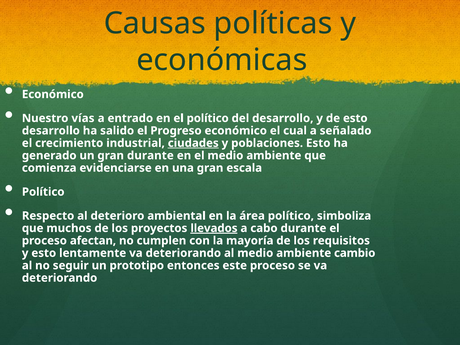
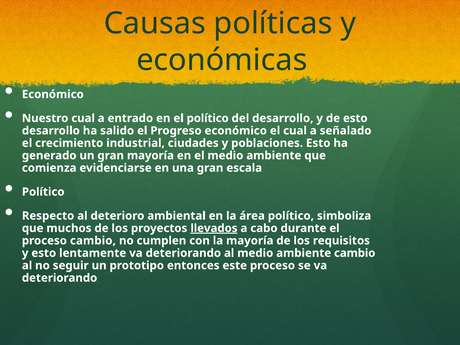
Nuestro vías: vías -> cual (83, 118)
ciudades underline: present -> none (193, 143)
gran durante: durante -> mayoría (150, 156)
proceso afectan: afectan -> cambio (93, 241)
